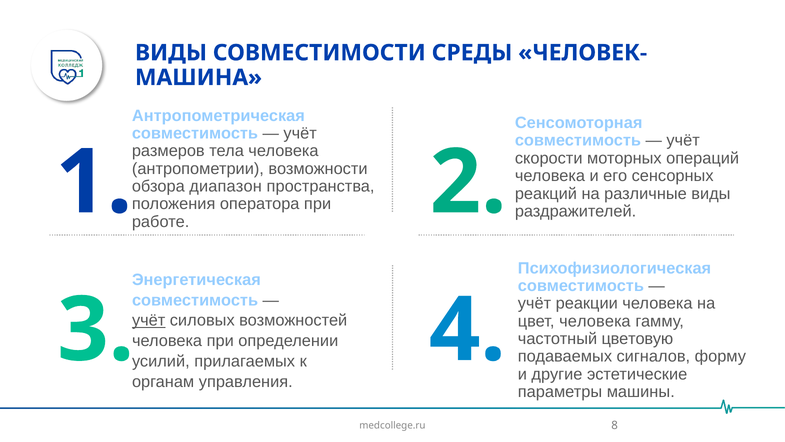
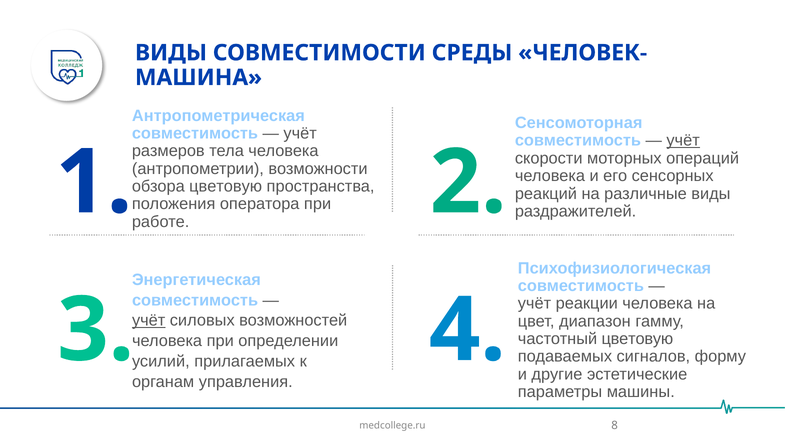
учёт underline: none -> present (683, 140)
обзора диапазон: диапазон -> цветовую (226, 186)
цвет человека: человека -> диапазон (595, 321)
